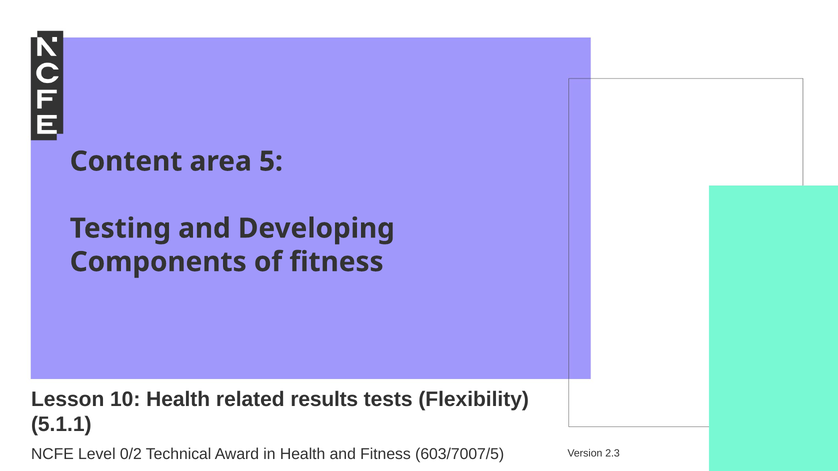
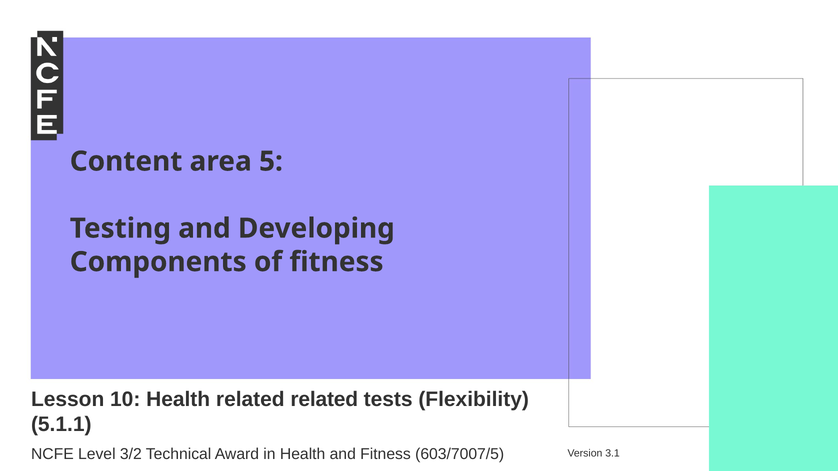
related results: results -> related (324, 399)
0/2: 0/2 -> 3/2 (131, 455)
2.3: 2.3 -> 3.1 (613, 454)
